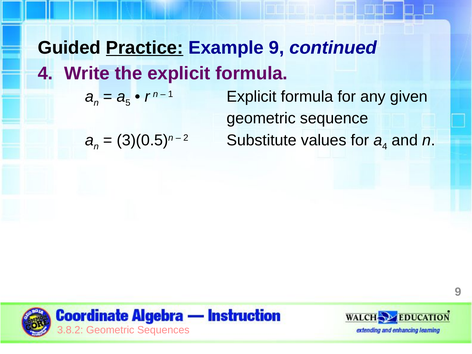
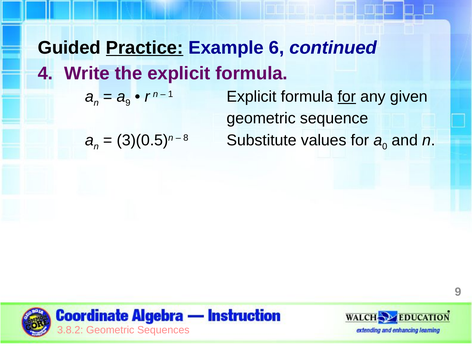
Example 9: 9 -> 6 (277, 48)
5: 5 -> 9 (128, 103)
for underline: none -> present (347, 97)
2: 2 -> 8 (186, 138)
4: 4 -> 0 (385, 146)
